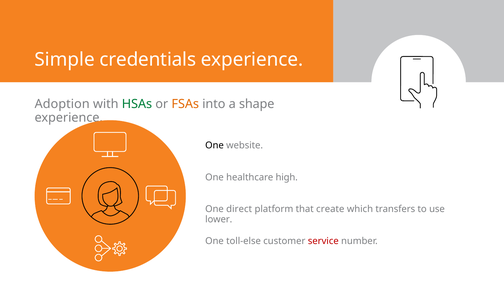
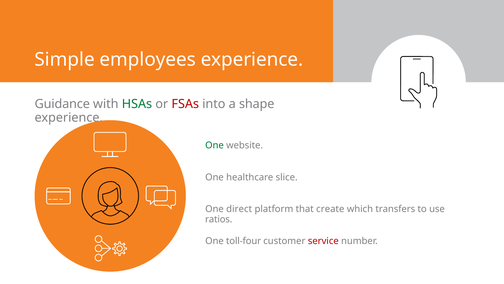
credentials: credentials -> employees (148, 60)
Adoption: Adoption -> Guidance (62, 104)
FSAs colour: orange -> red (185, 104)
One colour: black -> green (214, 145)
high: high -> slice (287, 177)
lower: lower -> ratios (219, 219)
toll-else: toll-else -> toll-four (244, 241)
